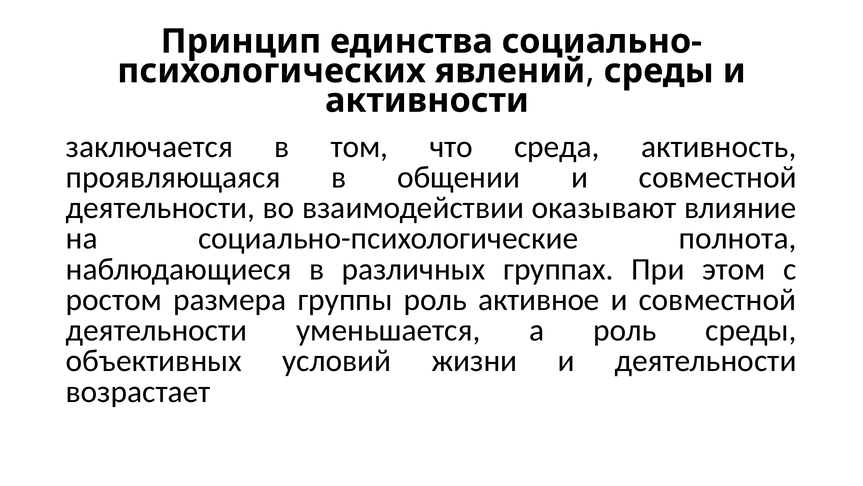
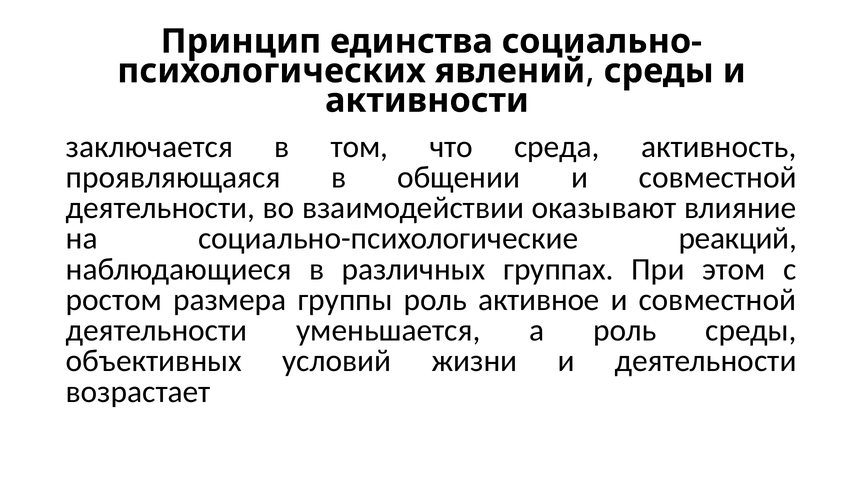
полнота: полнота -> реакций (738, 238)
